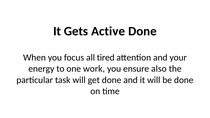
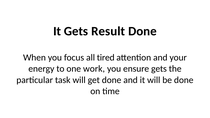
Active: Active -> Result (108, 31)
ensure also: also -> gets (159, 69)
